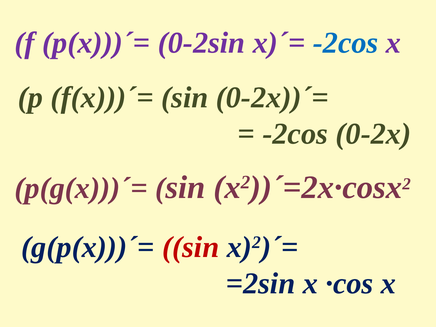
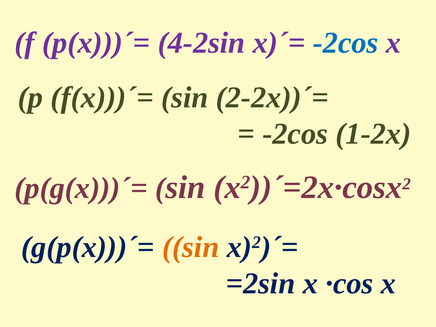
0-2sin: 0-2sin -> 4-2sin (201, 43)
0-2x))ˊ=: 0-2x))ˊ= -> 2-2x))ˊ= (272, 97)
0-2x: 0-2x -> 1-2x (373, 134)
sin colour: red -> orange (191, 247)
